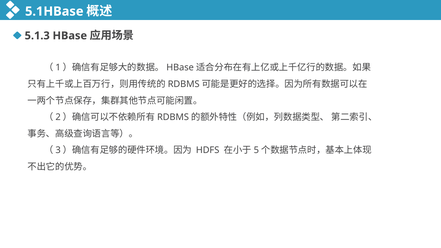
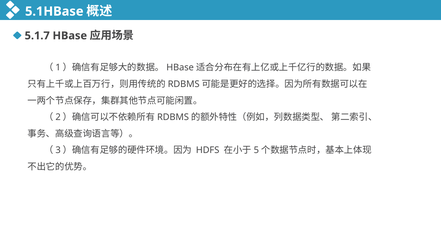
5.1.3: 5.1.3 -> 5.1.7 (37, 36)
